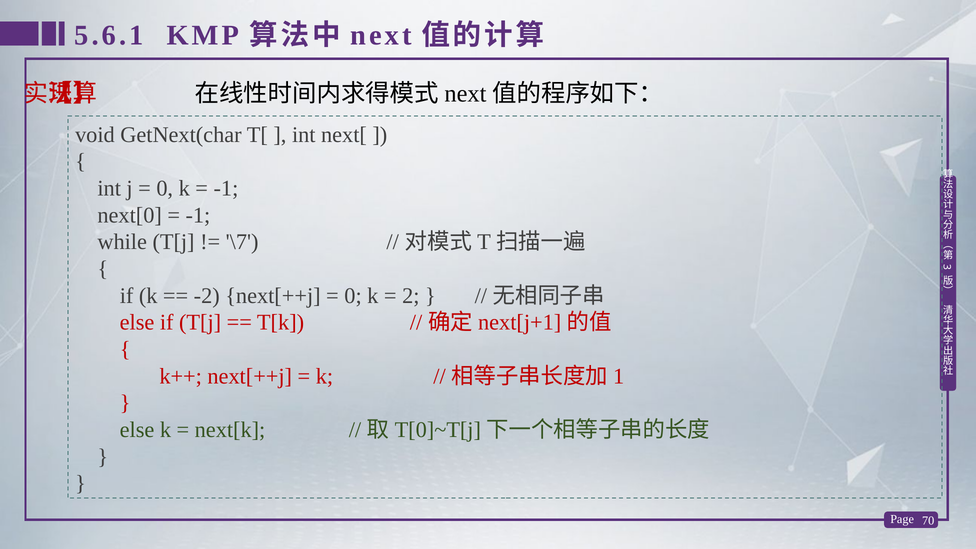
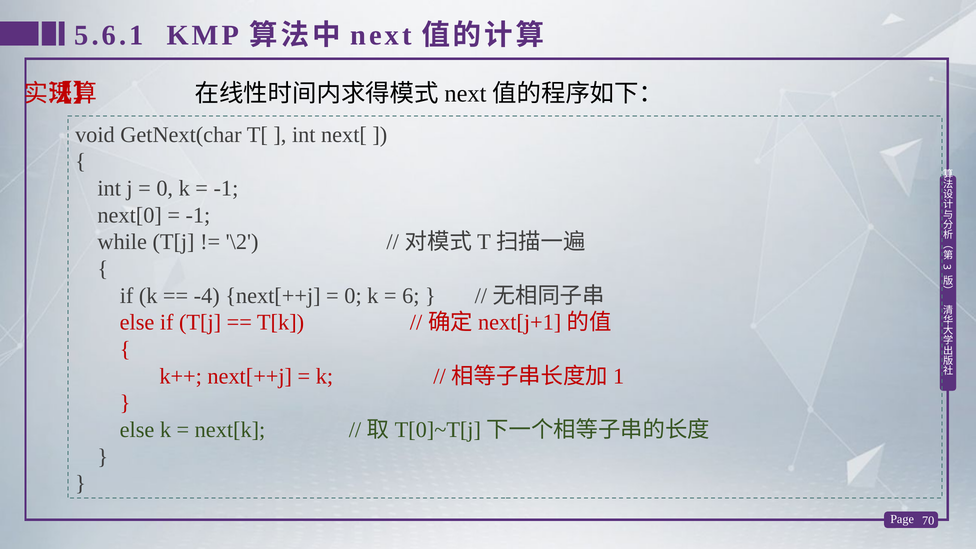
\7: \7 -> \2 (242, 242)
-2: -2 -> -4 (207, 296)
2: 2 -> 6 (411, 296)
